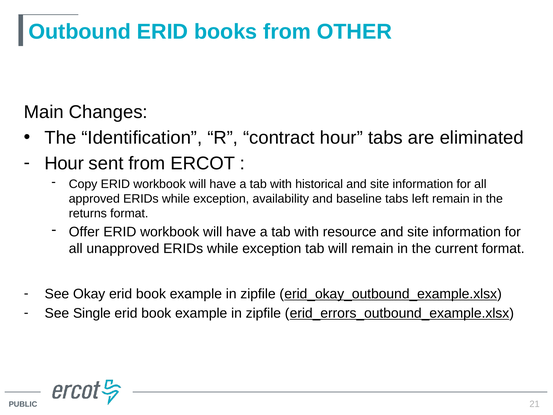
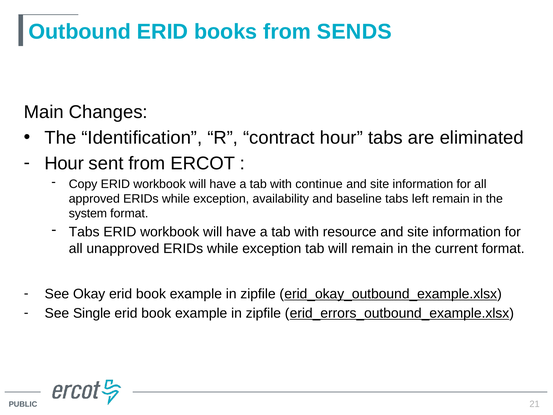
OTHER: OTHER -> SENDS (354, 32)
historical: historical -> continue (319, 184)
returns: returns -> system (88, 213)
Offer: Offer -> Tabs (84, 232)
